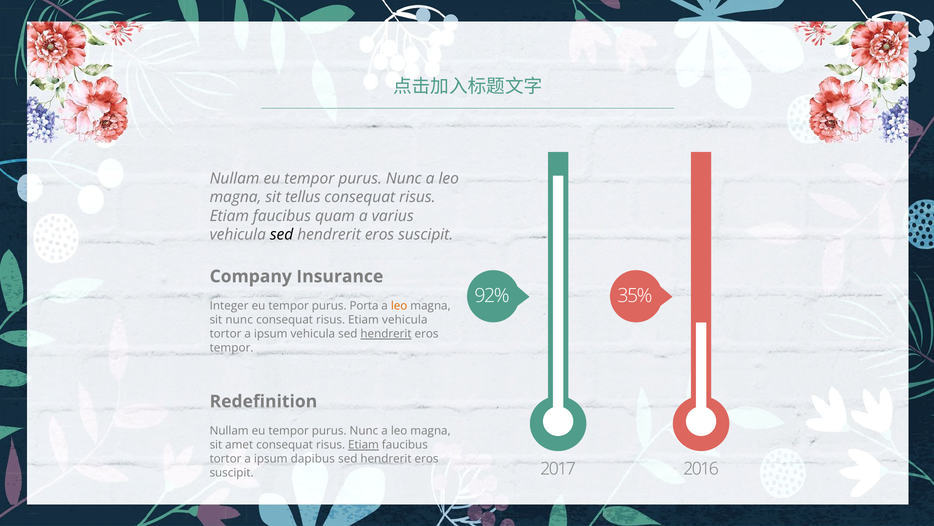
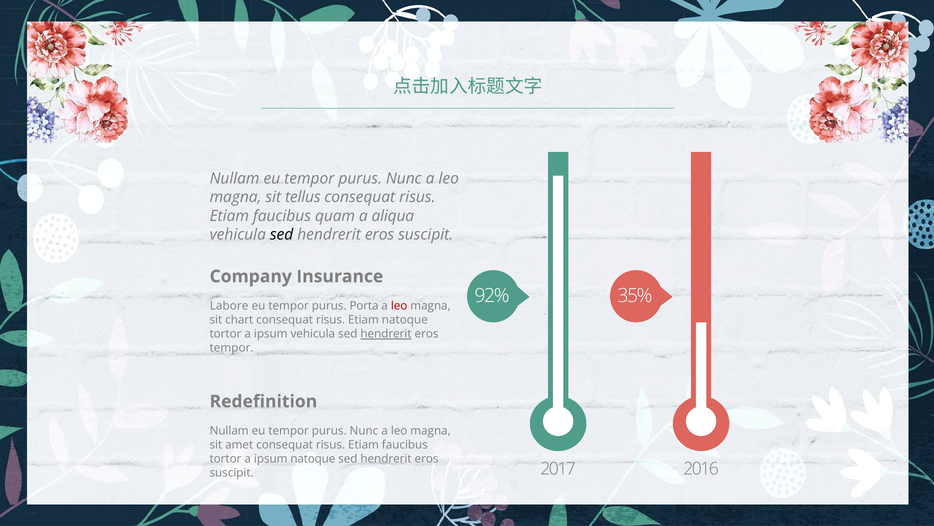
varius: varius -> aliqua (393, 216)
Integer: Integer -> Labore (229, 306)
leo colour: orange -> red (399, 306)
sit nunc: nunc -> chart (239, 320)
Etiam vehicula: vehicula -> natoque (405, 320)
Etiam underline: present -> none (363, 445)
ipsum dapibus: dapibus -> natoque (313, 459)
